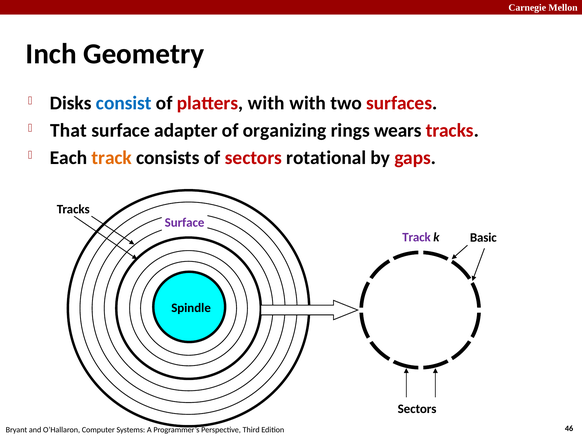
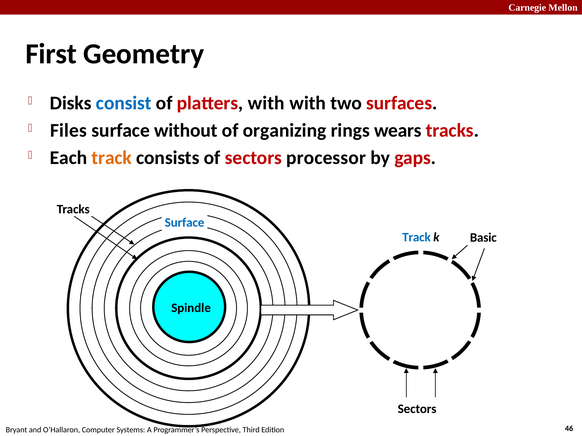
Inch: Inch -> First (51, 54)
That: That -> Files (69, 130)
adapter: adapter -> without (186, 130)
rotational: rotational -> processor (326, 158)
Surface colour: purple -> blue (185, 223)
Track colour: purple -> blue (416, 237)
